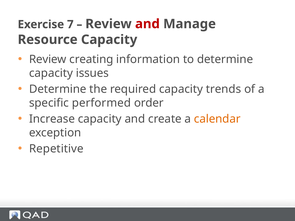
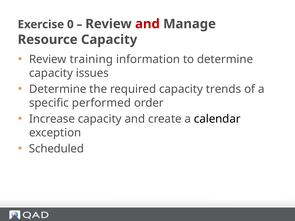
7: 7 -> 0 (70, 24)
creating: creating -> training (91, 59)
calendar colour: orange -> black (217, 119)
Repetitive: Repetitive -> Scheduled (56, 149)
